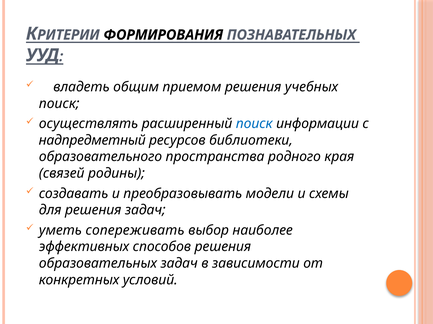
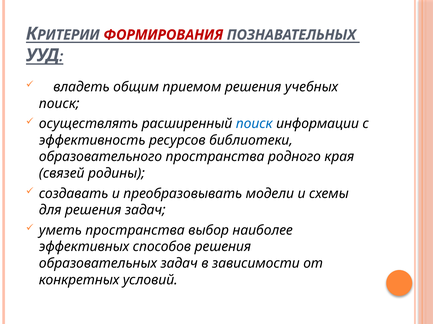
ФОРМИРОВАНИЯ colour: black -> red (163, 35)
надпредметный: надпредметный -> эффективность (92, 141)
уметь сопереживать: сопереживать -> пространства (135, 231)
